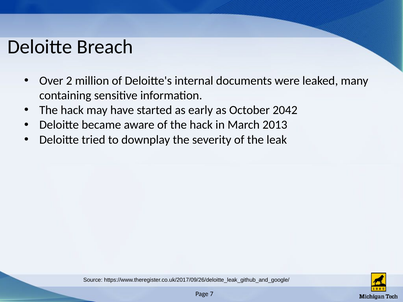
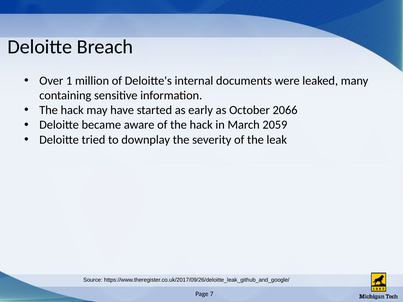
2: 2 -> 1 (69, 81)
2042: 2042 -> 2066 (285, 110)
2013: 2013 -> 2059 (275, 125)
